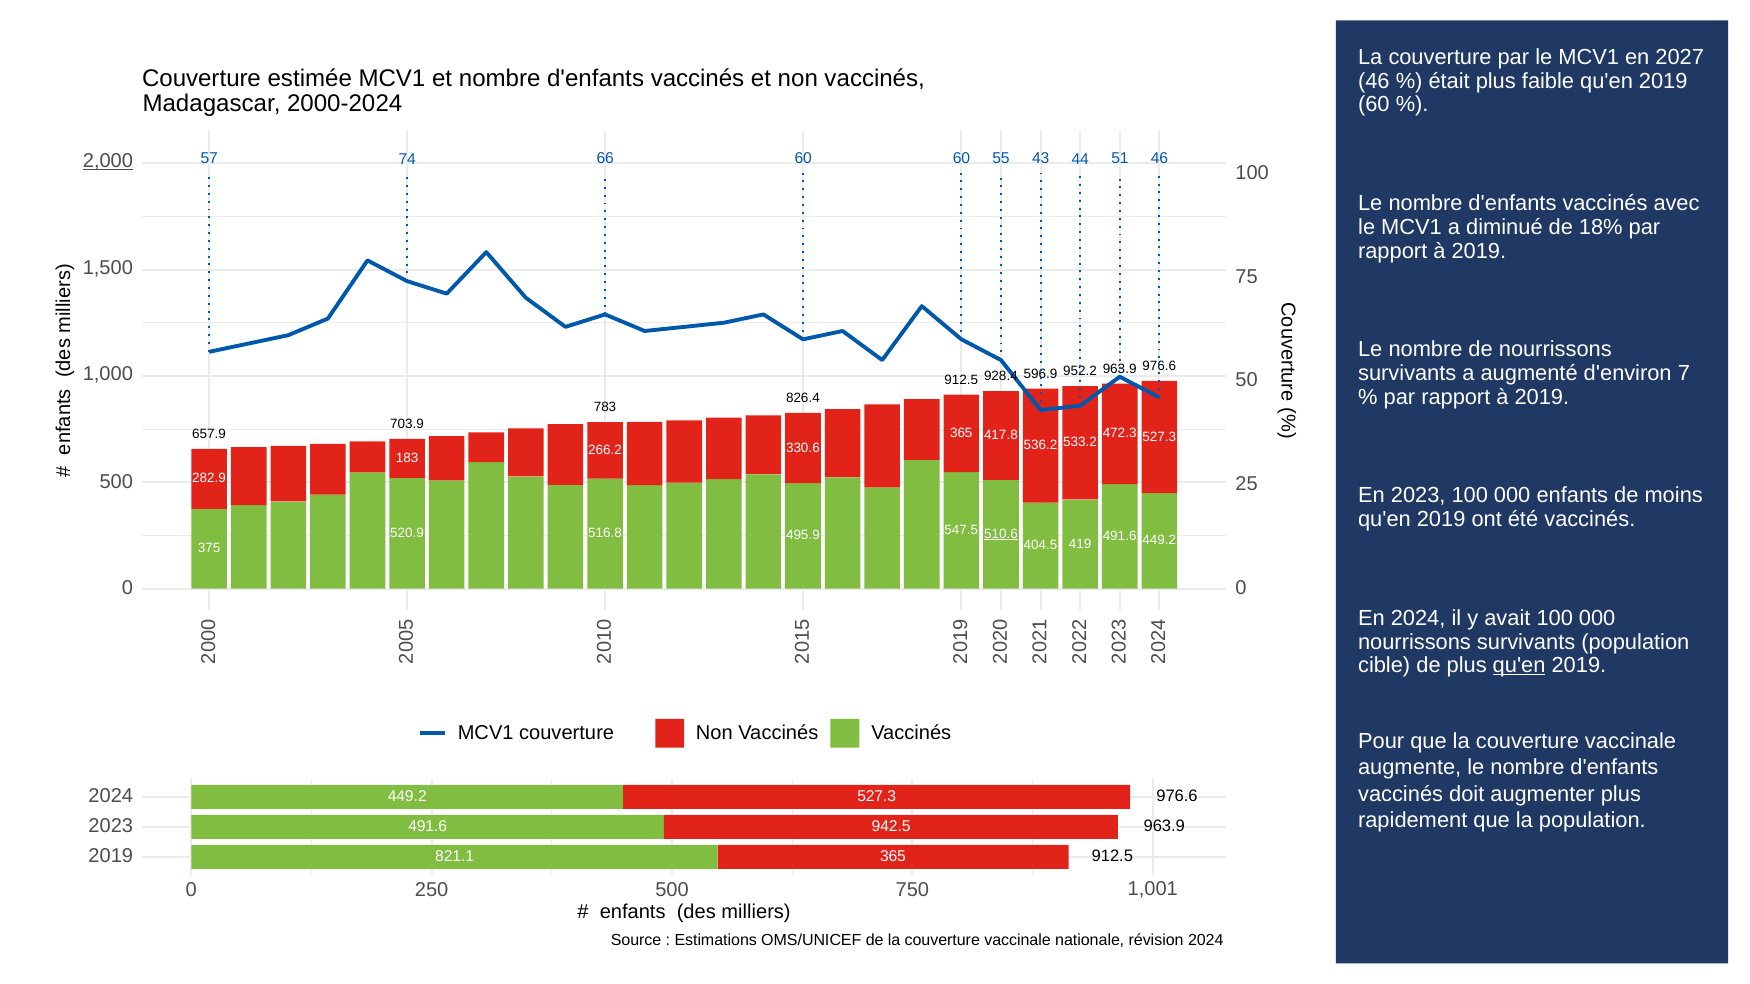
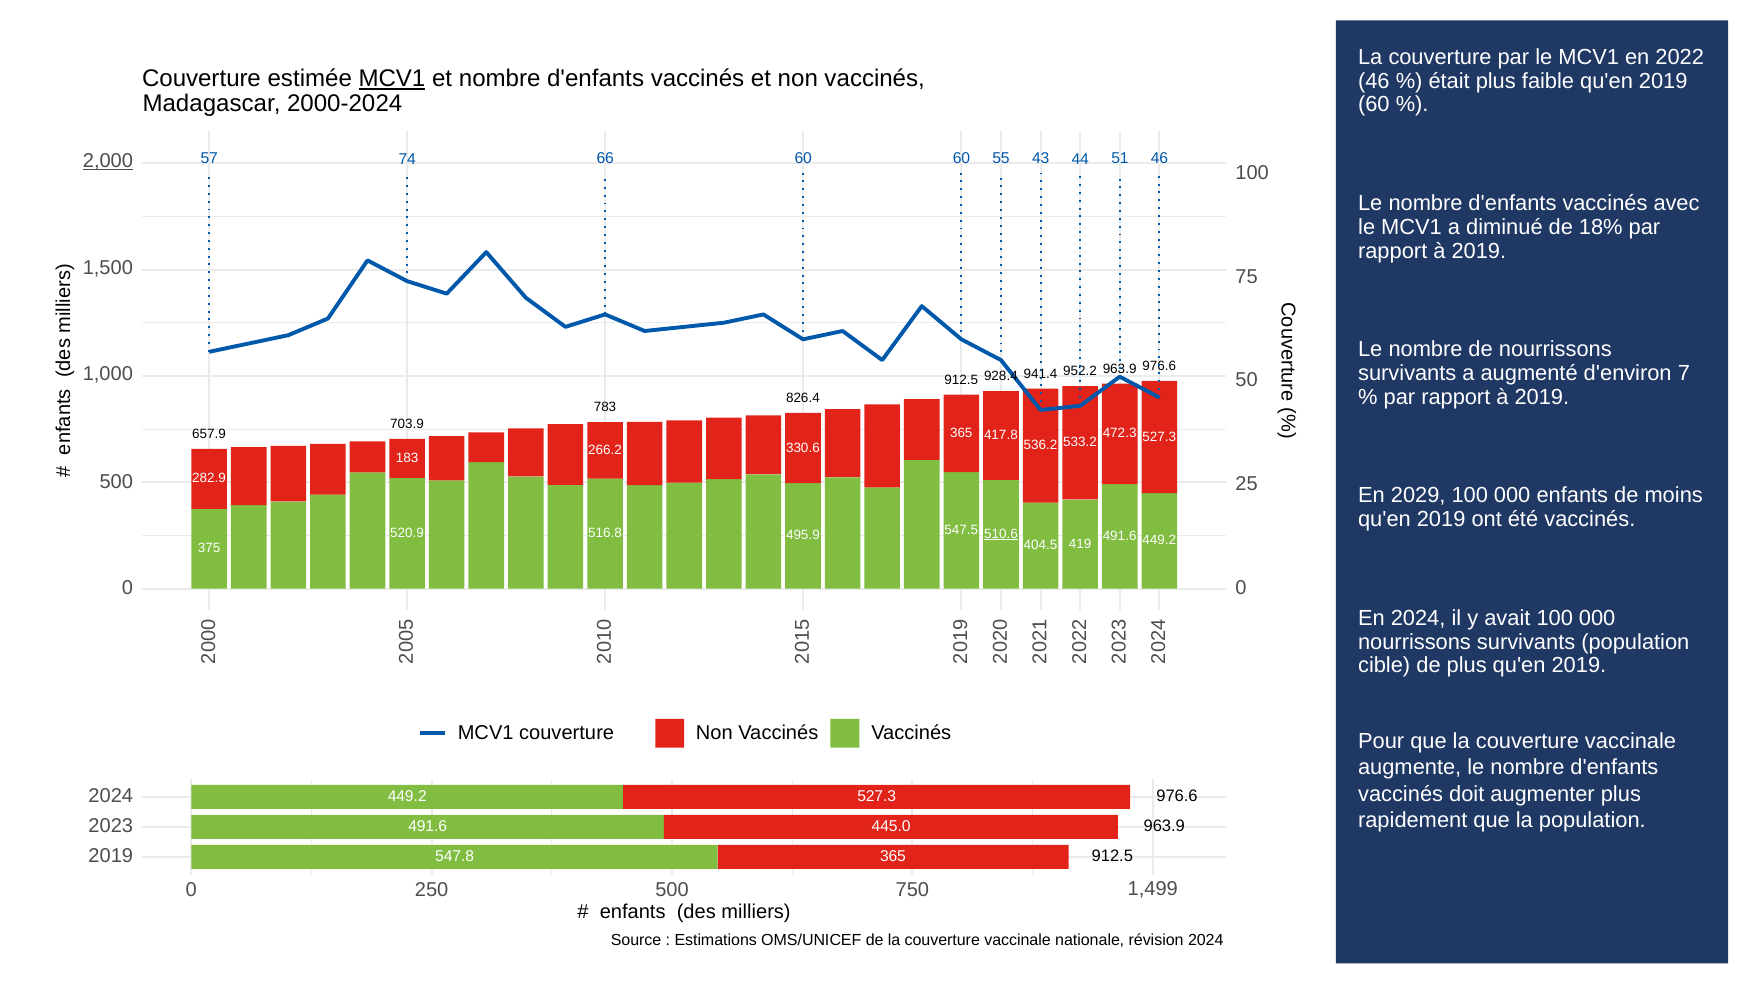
2027: 2027 -> 2022 (1680, 58)
MCV1 underline: none -> present (392, 79)
596.9: 596.9 -> 941.4 (1041, 374)
En 2023: 2023 -> 2029 (1418, 496)
qu'en underline: present -> none (1519, 666)
942.5: 942.5 -> 445.0 (891, 827)
821.1: 821.1 -> 547.8 (455, 857)
1,001: 1,001 -> 1,499 (1153, 889)
